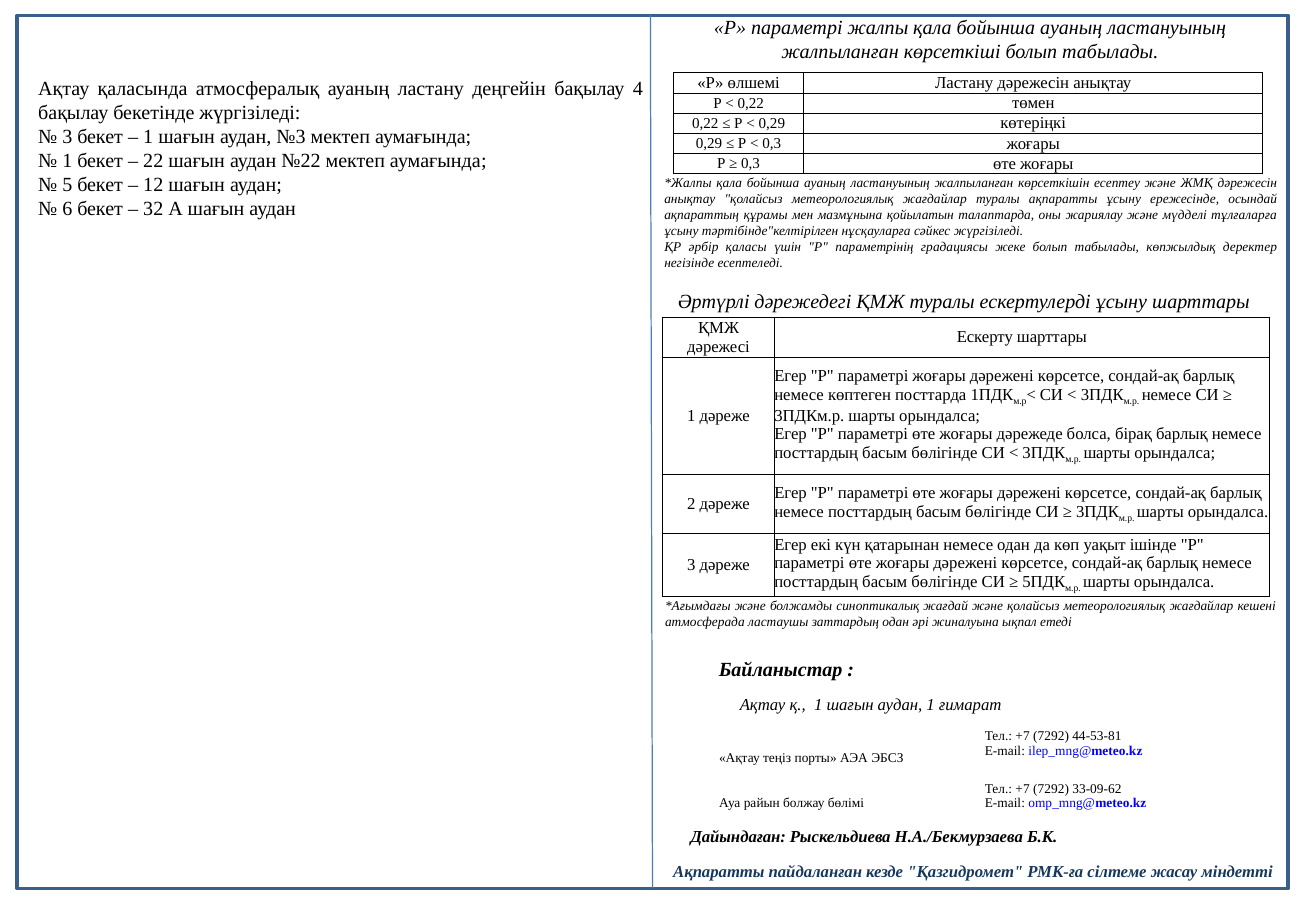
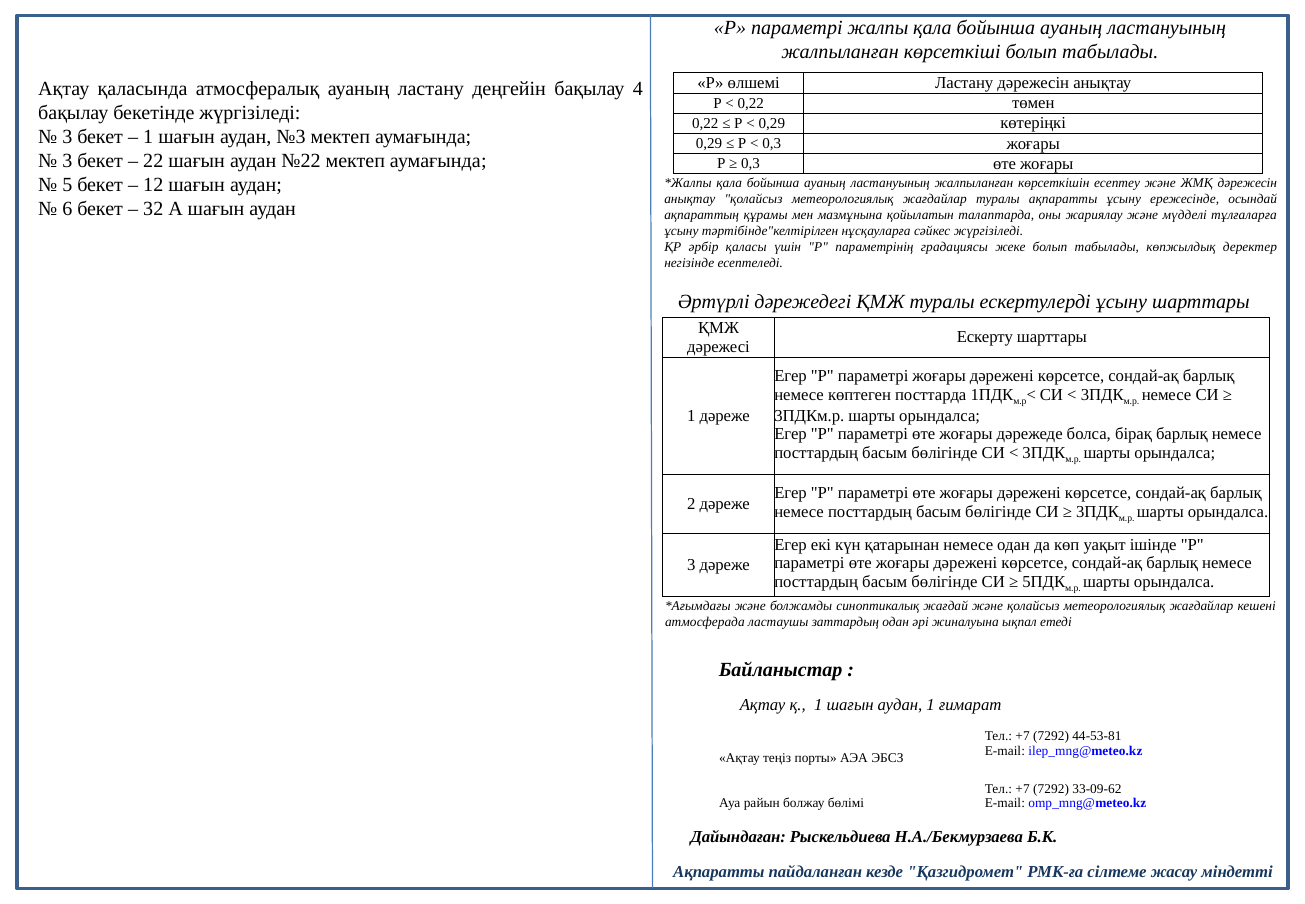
1: 1 -> 3 (67, 161)
